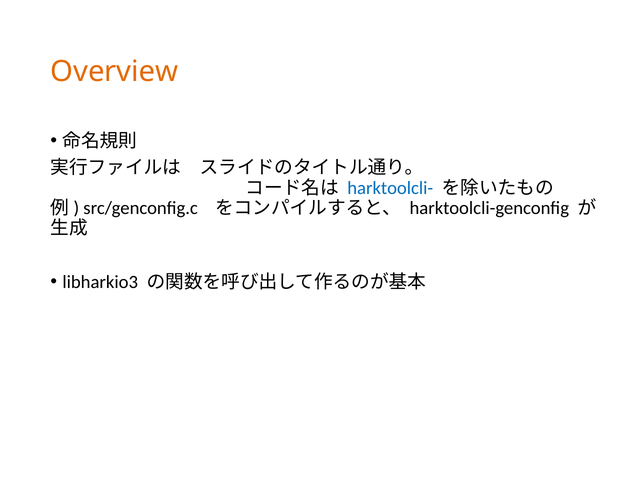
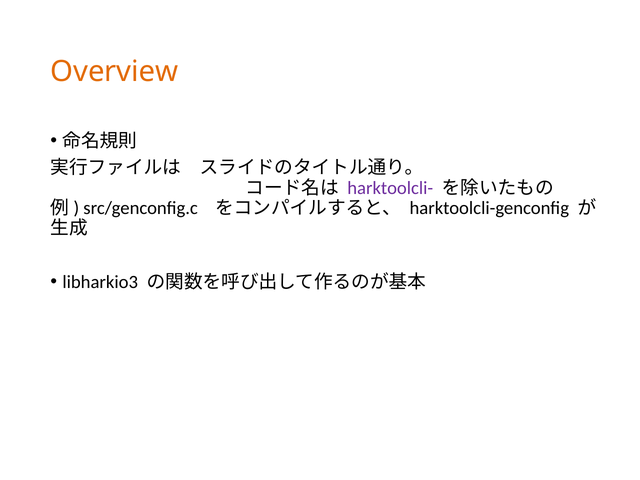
harktoolcli- colour: blue -> purple (390, 188)
